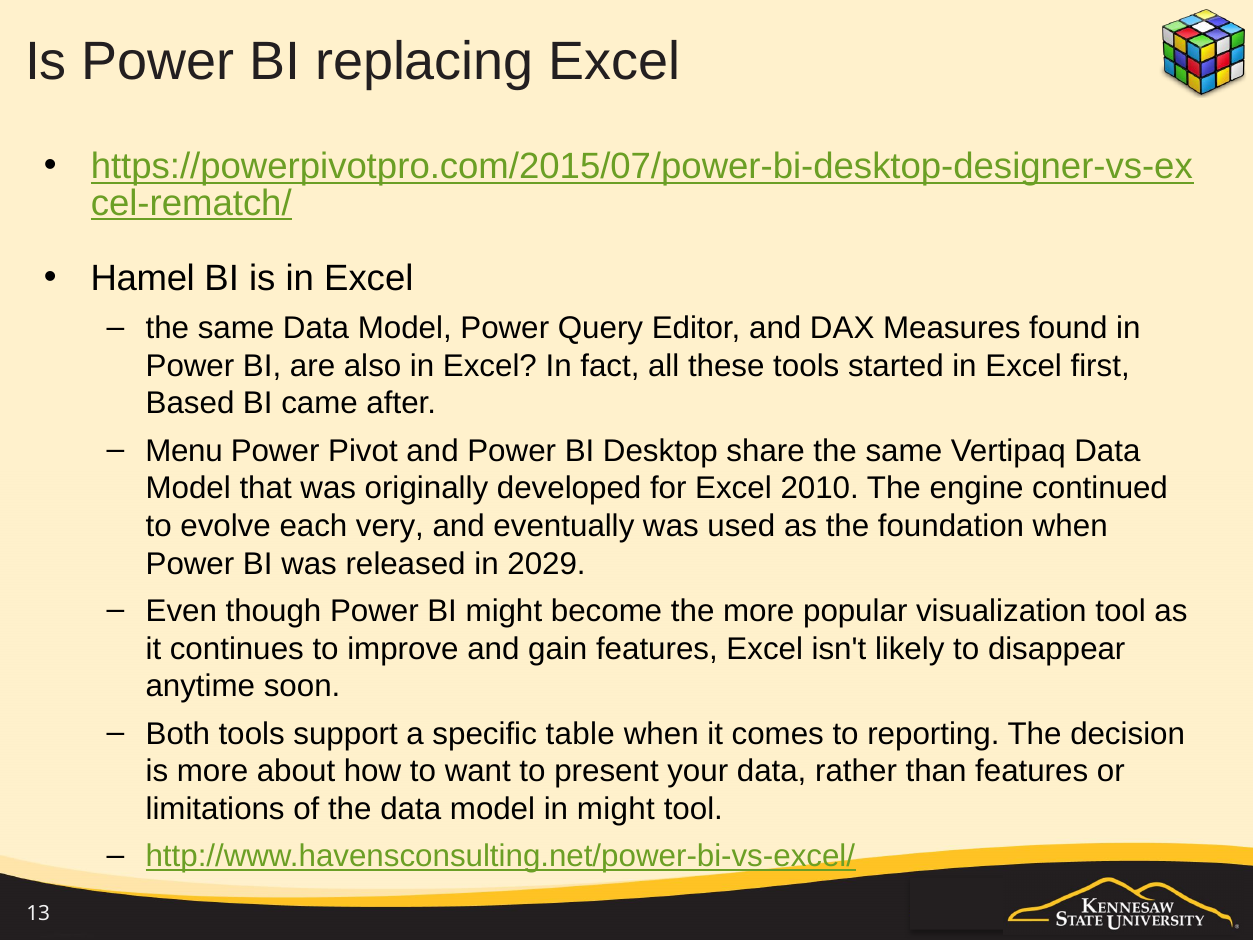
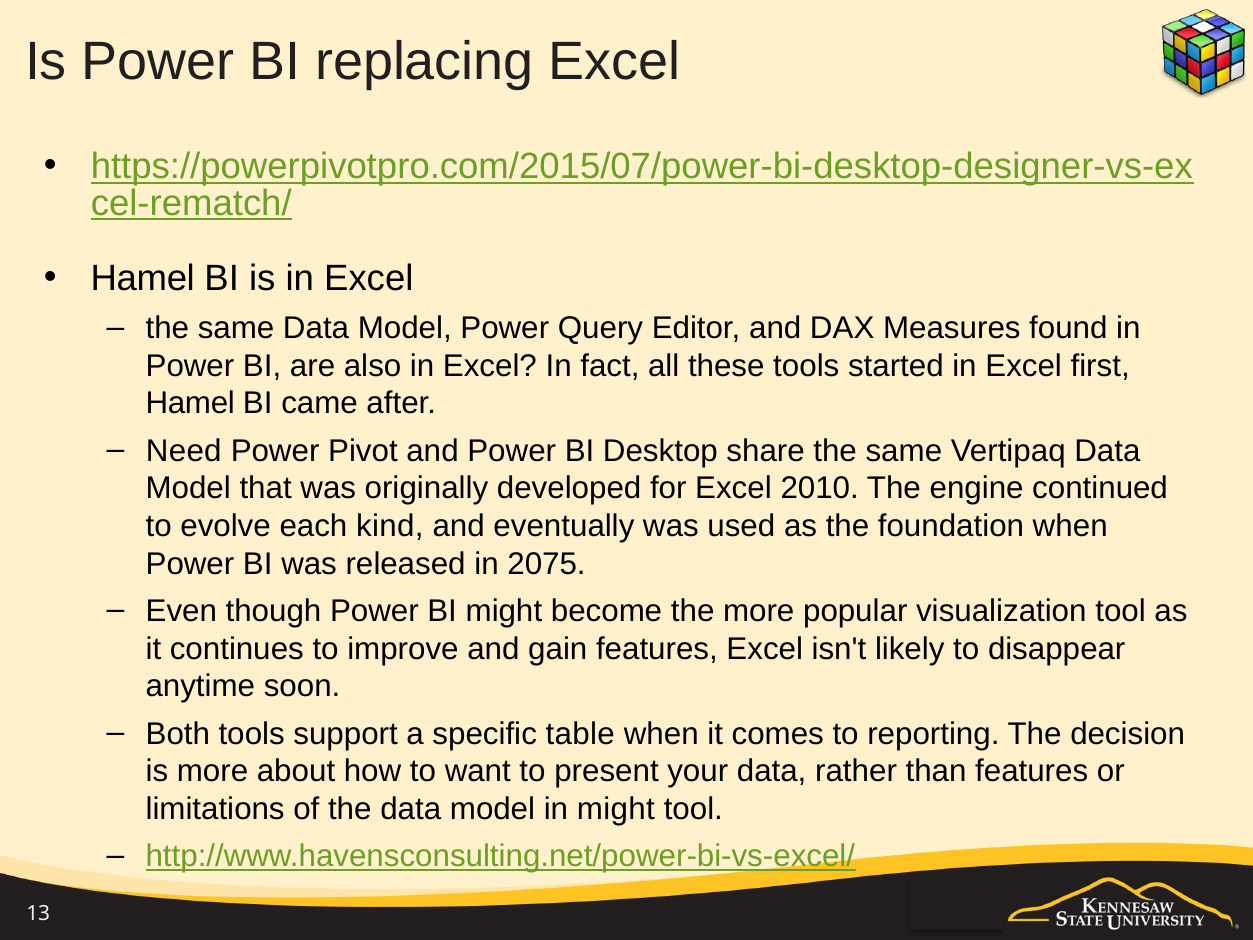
Based: Based -> Hamel (190, 404)
Menu: Menu -> Need (184, 451)
very: very -> kind (390, 526)
2029: 2029 -> 2075 (547, 564)
